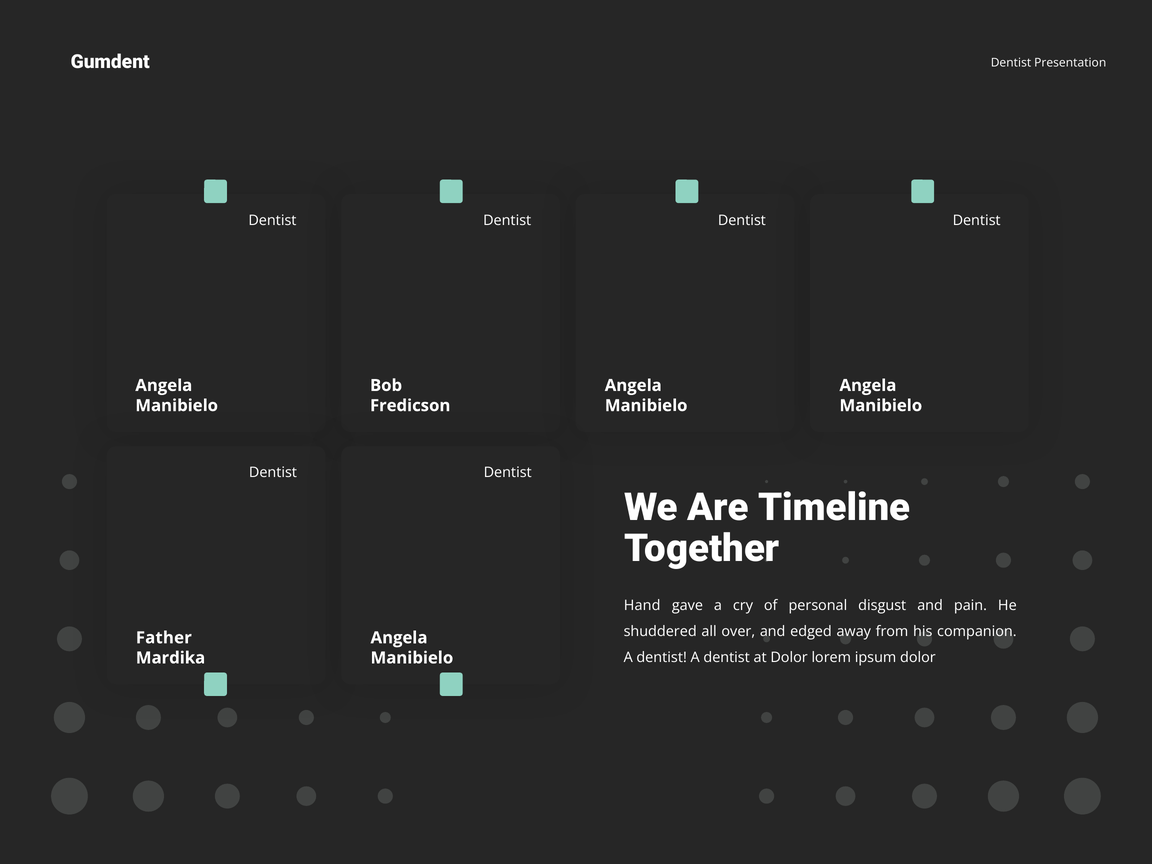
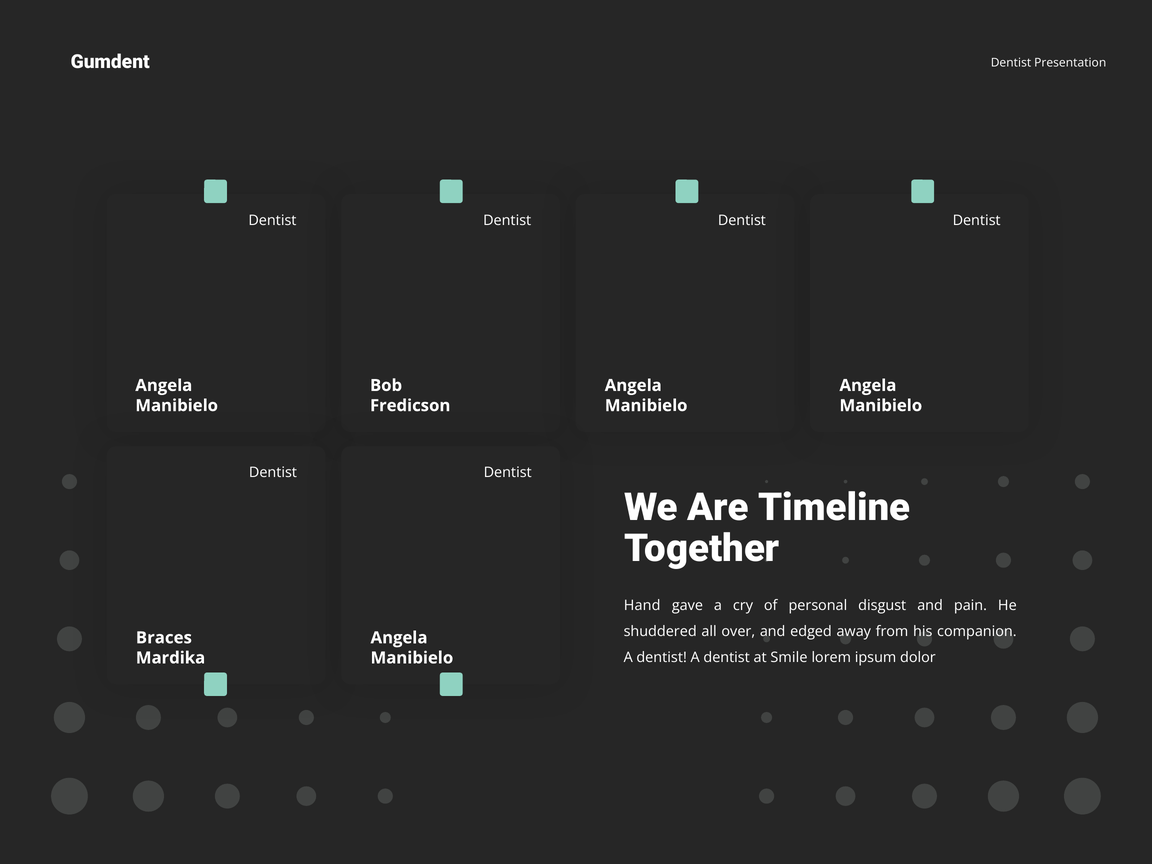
Father: Father -> Braces (164, 638)
at Dolor: Dolor -> Smile (789, 658)
